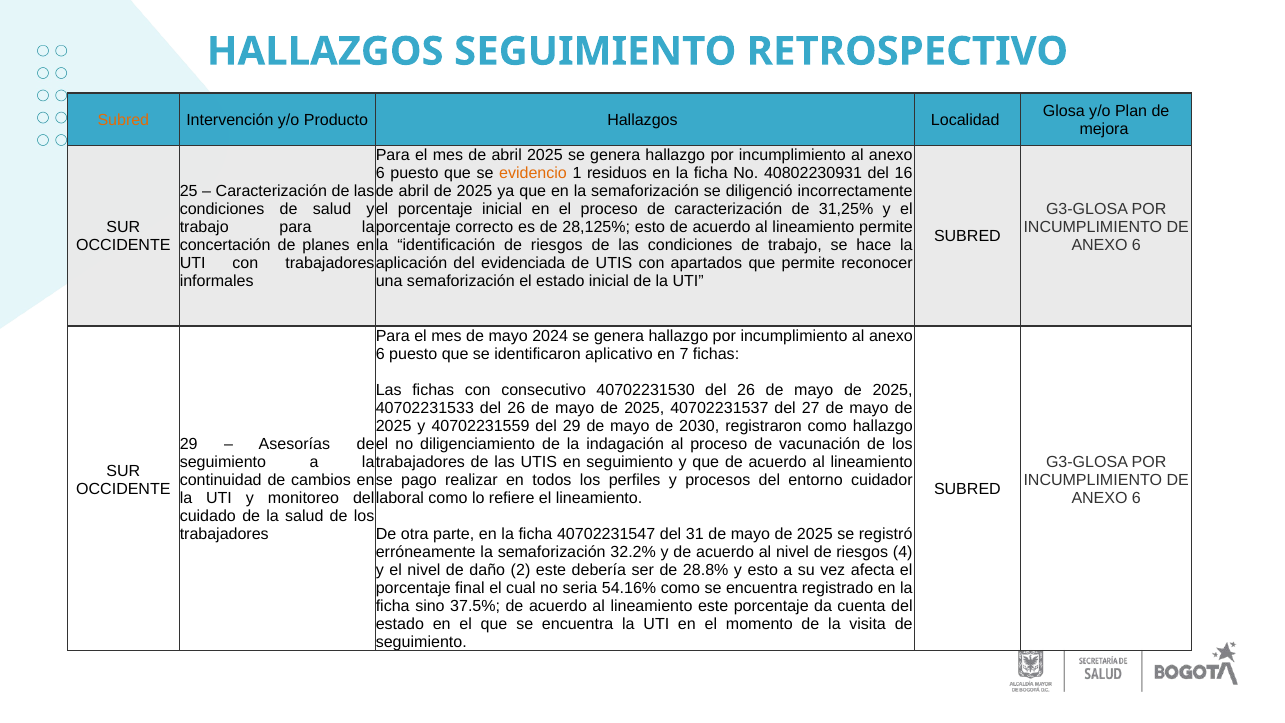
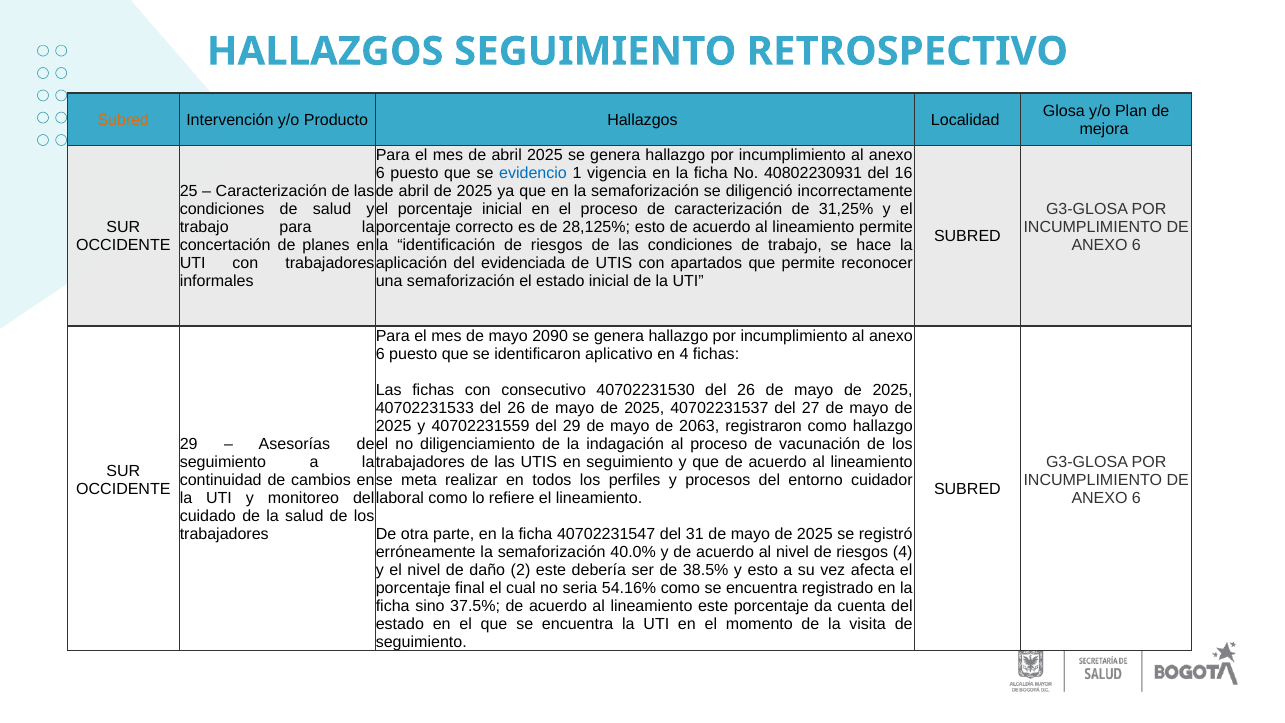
evidencio colour: orange -> blue (533, 173)
residuos: residuos -> vigencia (617, 173)
2024: 2024 -> 2090 (550, 336)
en 7: 7 -> 4 (684, 354)
2030: 2030 -> 2063 (699, 426)
pago: pago -> meta (419, 480)
32.2%: 32.2% -> 40.0% (633, 552)
28.8%: 28.8% -> 38.5% (706, 570)
